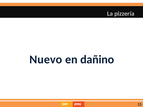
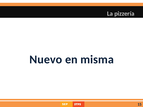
dañino: dañino -> misma (97, 60)
